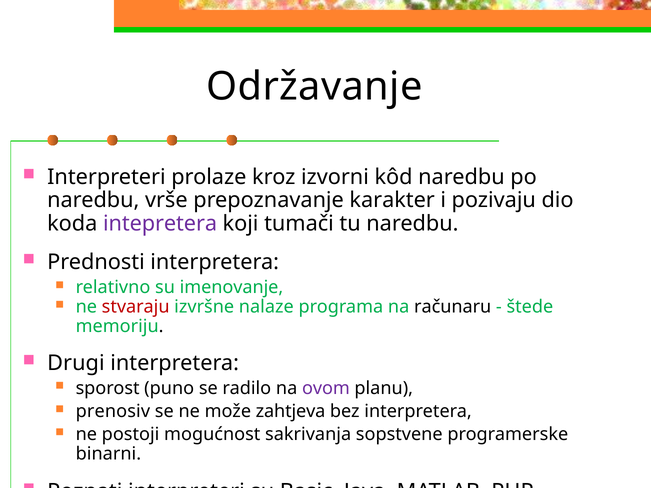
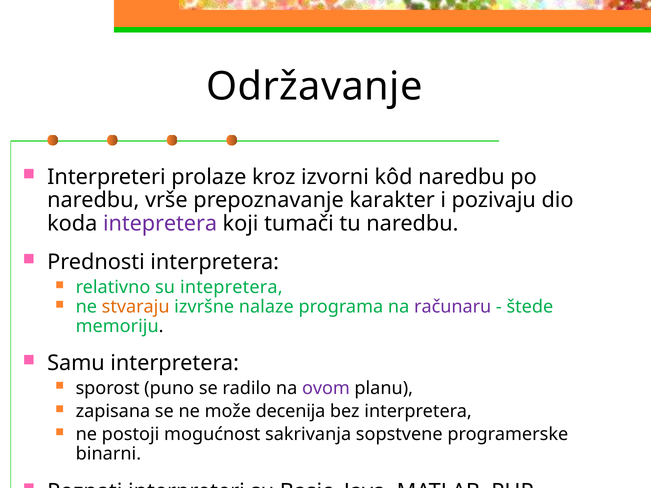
su imenovanje: imenovanje -> intepretera (231, 288)
stvaraju colour: red -> orange (136, 307)
računaru colour: black -> purple (453, 307)
Drugi: Drugi -> Samu (76, 363)
prenosiv: prenosiv -> zapisana (113, 411)
zahtjeva: zahtjeva -> decenija (291, 411)
